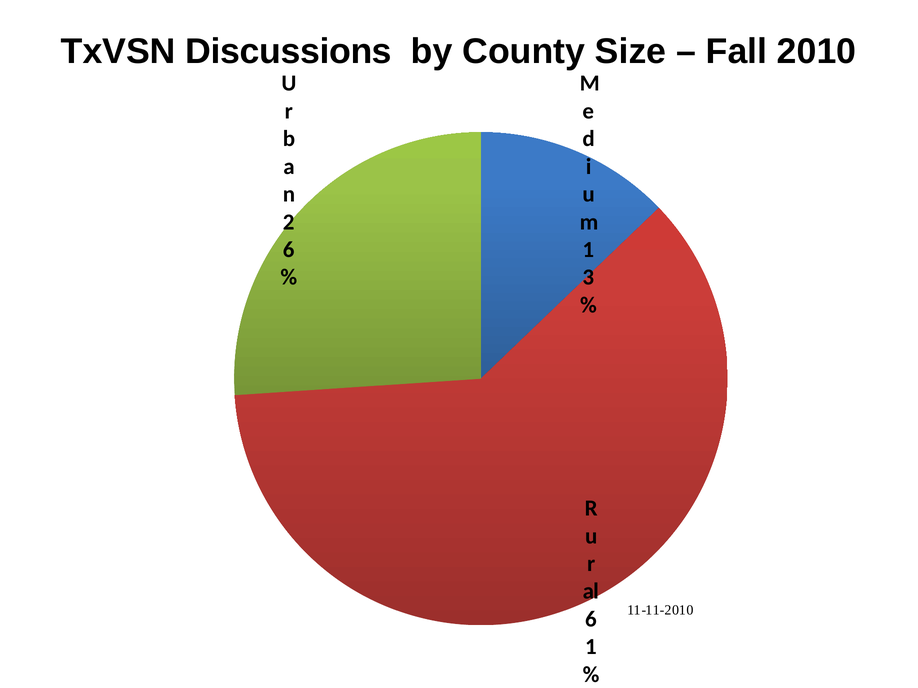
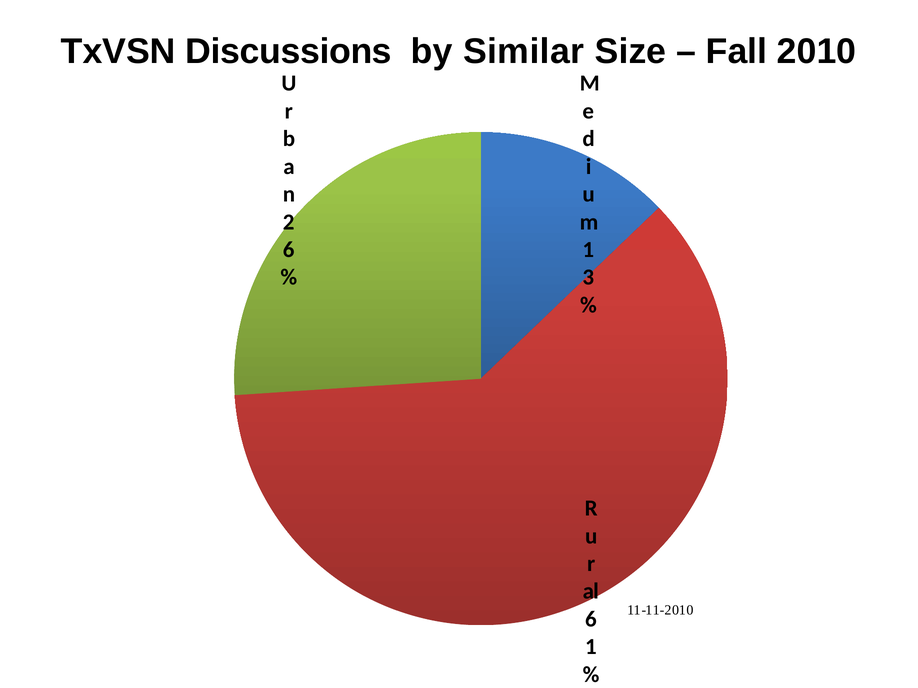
County: County -> Similar (524, 51)
